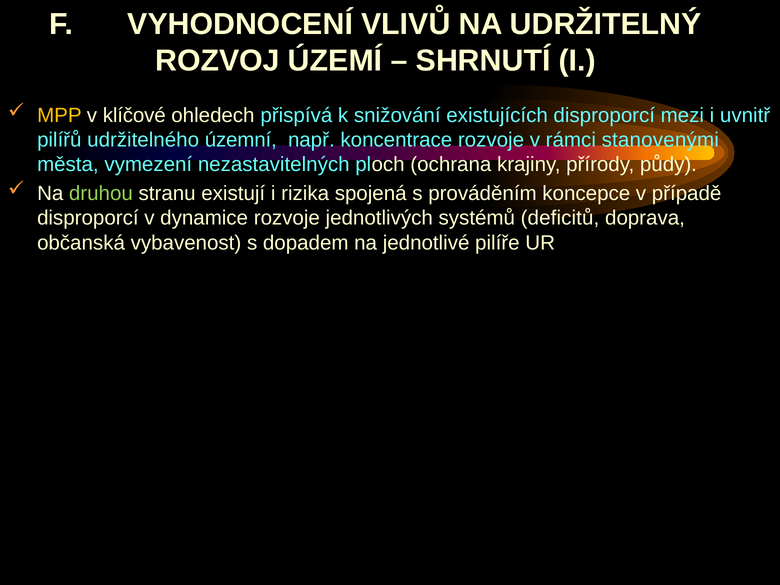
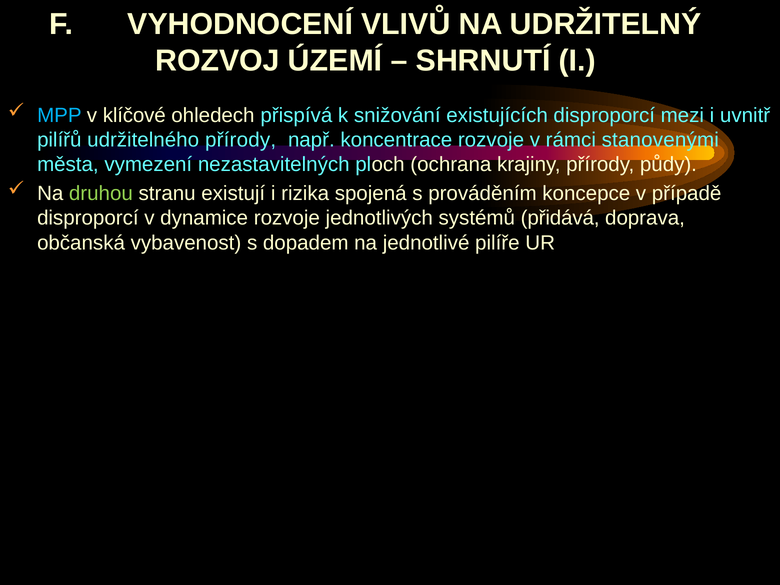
MPP colour: yellow -> light blue (59, 115)
udržitelného územní: územní -> přírody (241, 140)
deficitů: deficitů -> přidává (560, 218)
